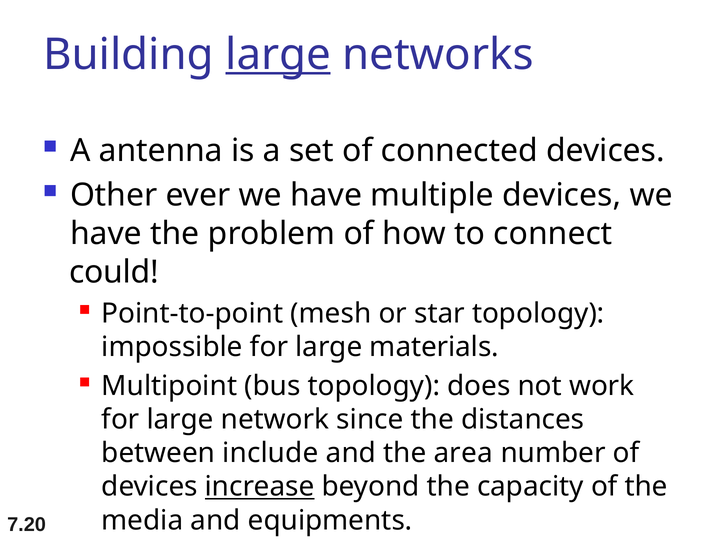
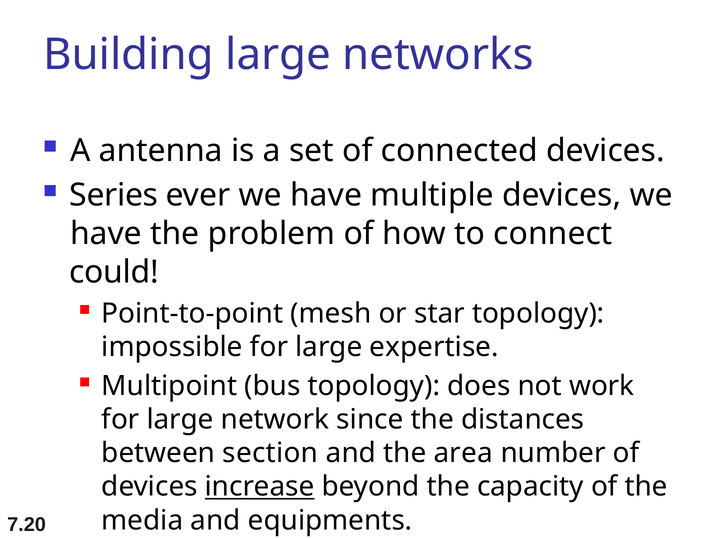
large underline: present -> none (278, 55)
Other: Other -> Series (114, 196)
materials: materials -> expertise (434, 347)
include: include -> section (270, 453)
